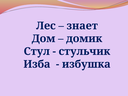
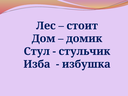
знает: знает -> стоит (82, 26)
